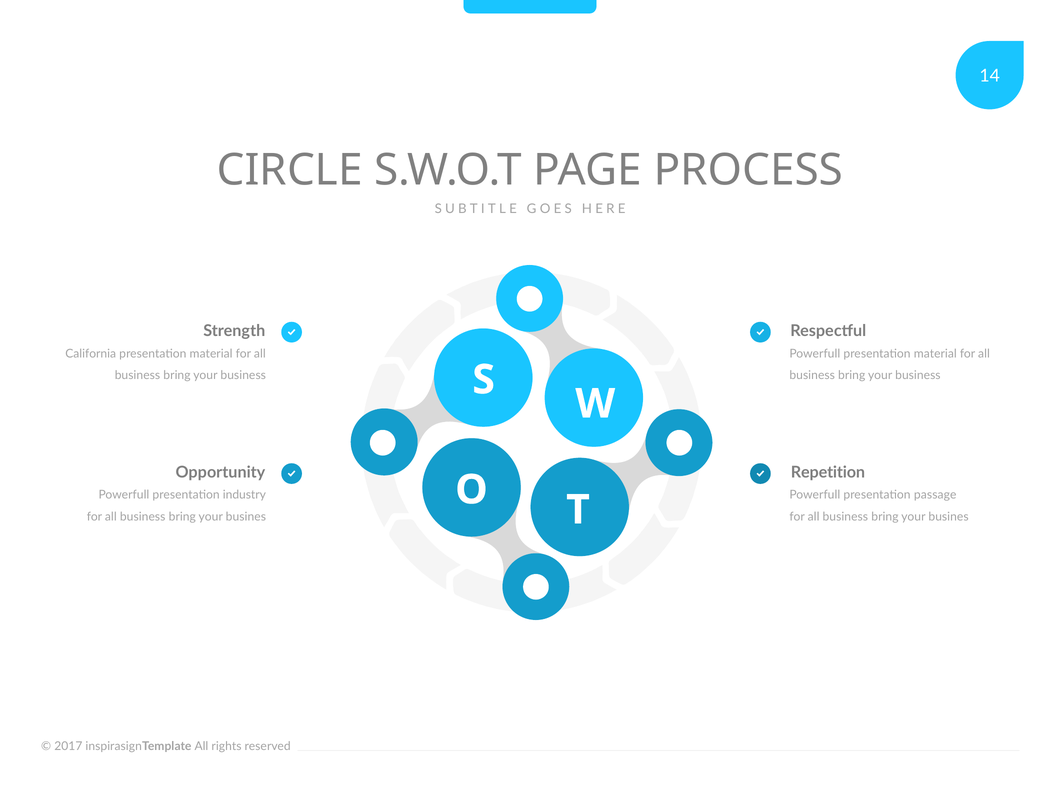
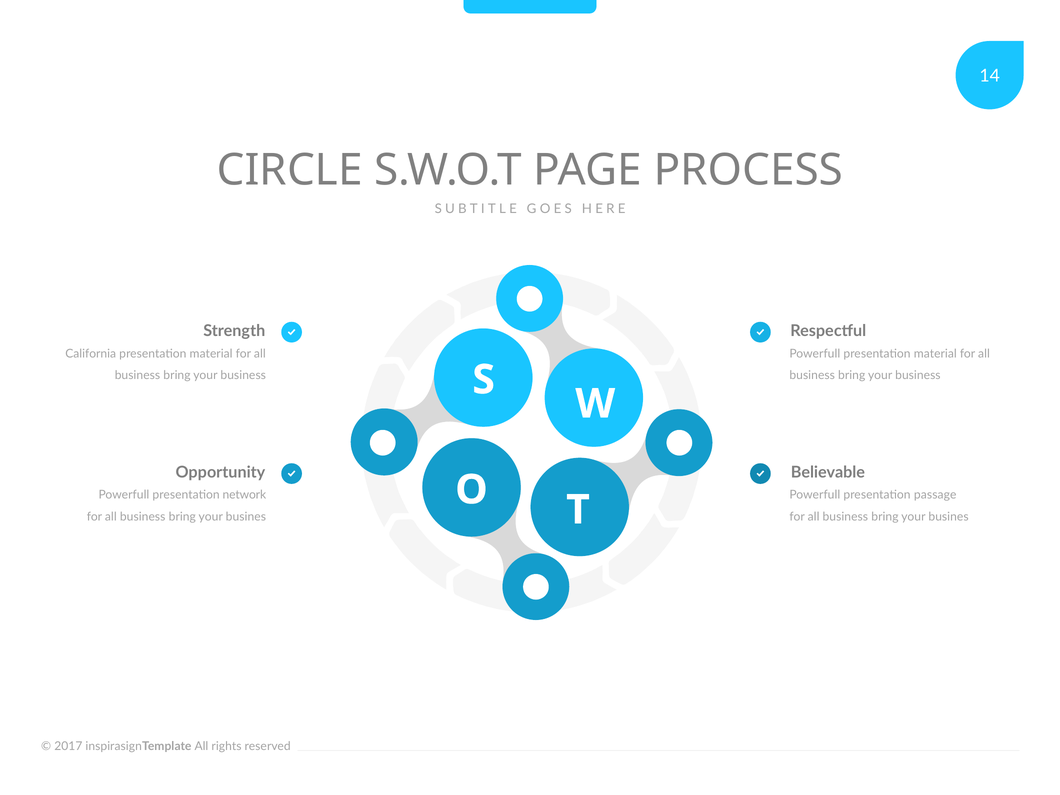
Repetition: Repetition -> Believable (828, 472)
industry: industry -> network (244, 495)
